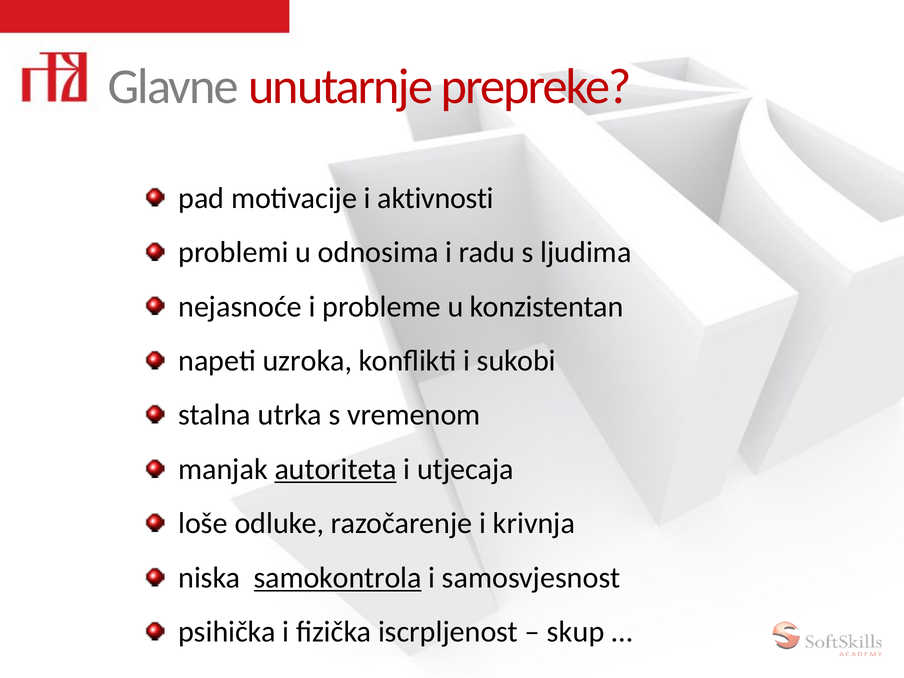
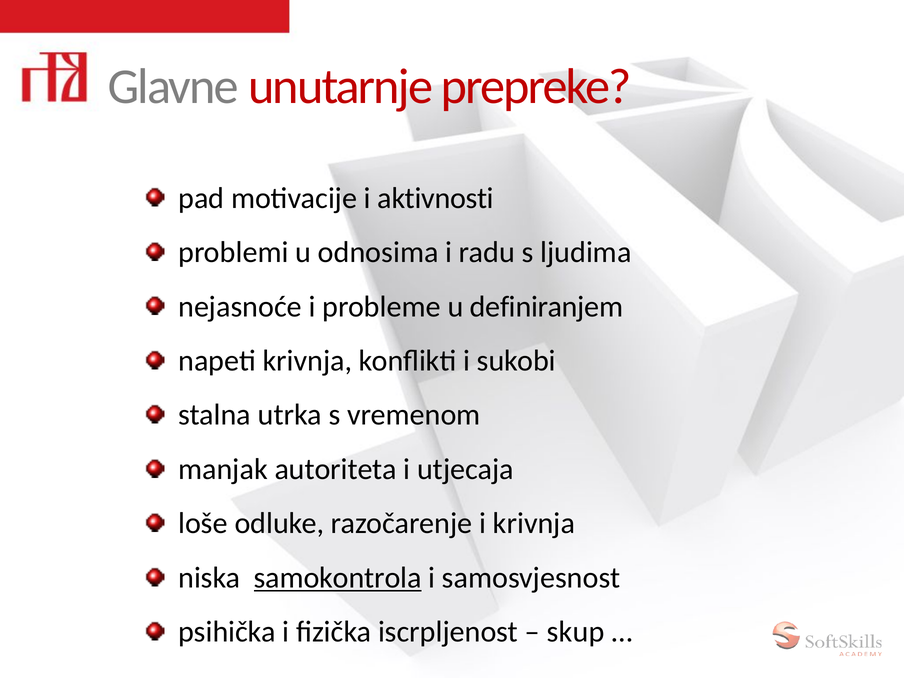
konzistentan: konzistentan -> definiranjem (546, 307)
napeti uzroka: uzroka -> krivnja (307, 361)
autoriteta underline: present -> none (336, 469)
